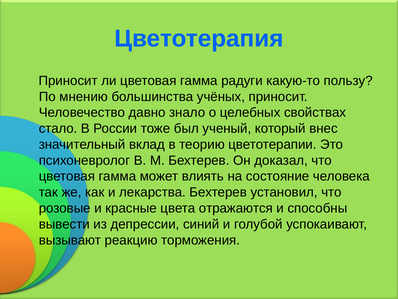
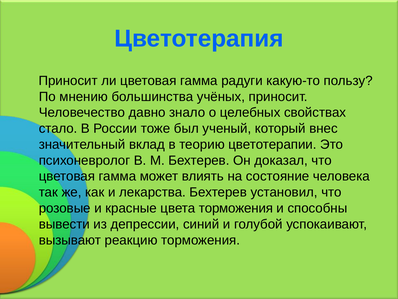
цвета отражаются: отражаются -> торможения (236, 208)
